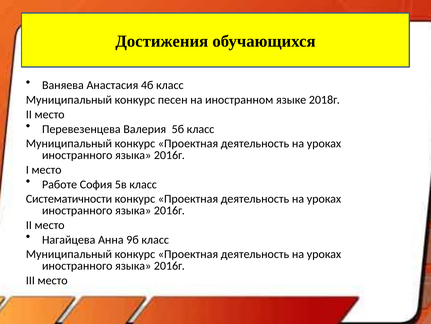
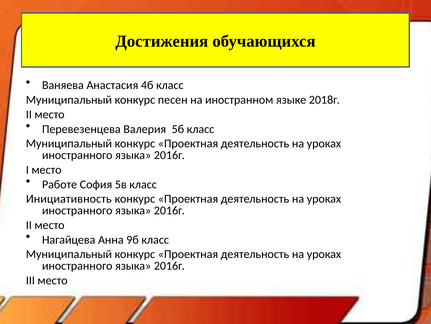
Систематичности: Систематичности -> Инициативность (69, 199)
